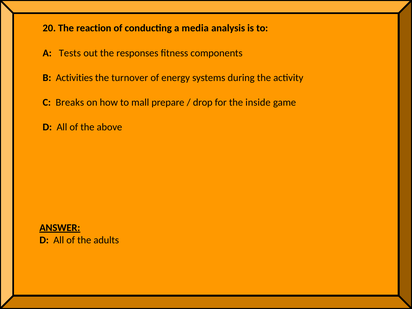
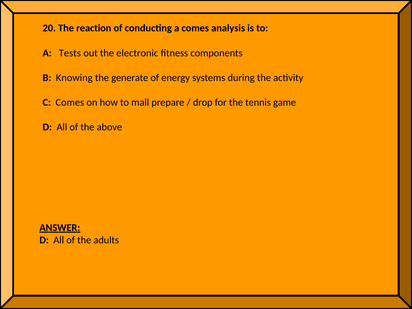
a media: media -> comes (195, 28)
responses: responses -> electronic (137, 53)
Activities: Activities -> Knowing (74, 78)
turnover: turnover -> generate (130, 78)
C Breaks: Breaks -> Comes (70, 102)
inside: inside -> tennis (258, 102)
